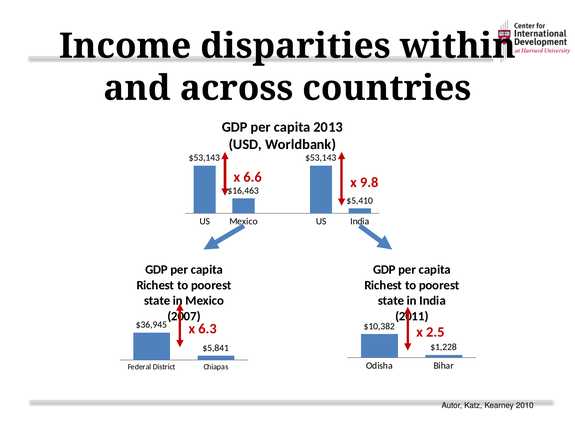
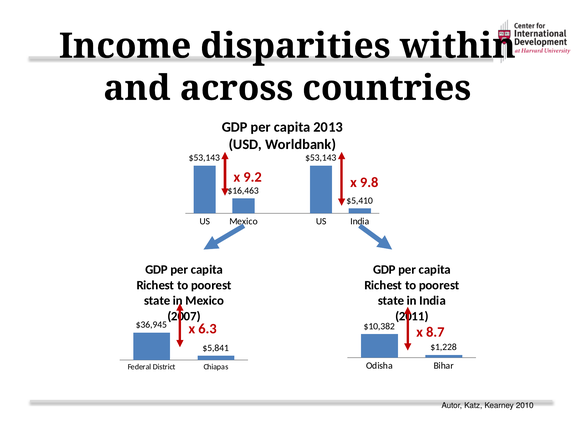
6.6: 6.6 -> 9.2 (253, 177)
2.5: 2.5 -> 8.7 (435, 332)
